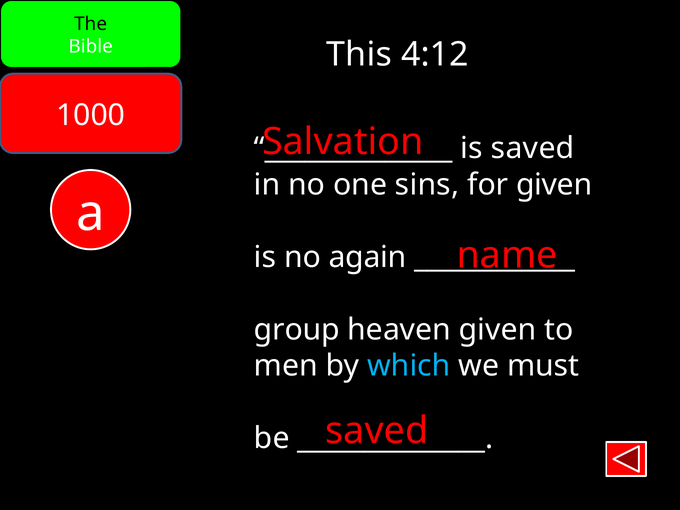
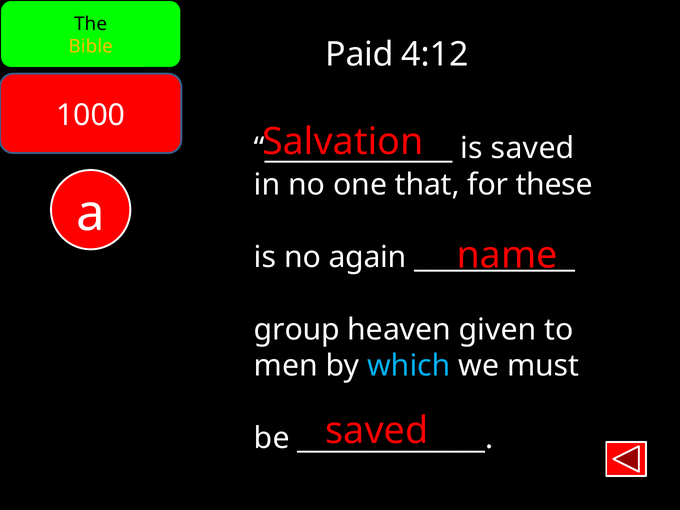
Bible colour: white -> yellow (91, 47)
This: This -> Paid (359, 54)
sins: sins -> that (427, 185)
for given: given -> these (554, 185)
